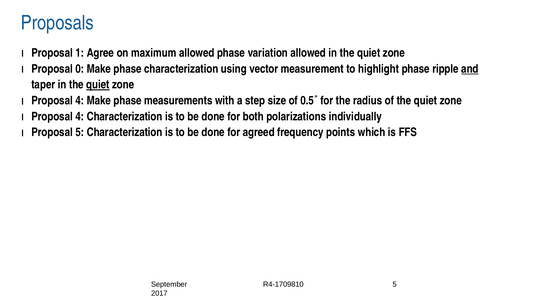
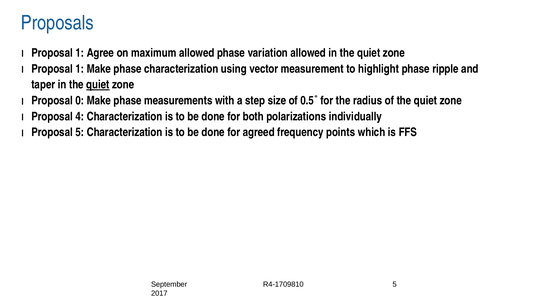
0: 0 -> 1 (80, 69)
and underline: present -> none (470, 69)
4: 4 -> 0 (80, 101)
